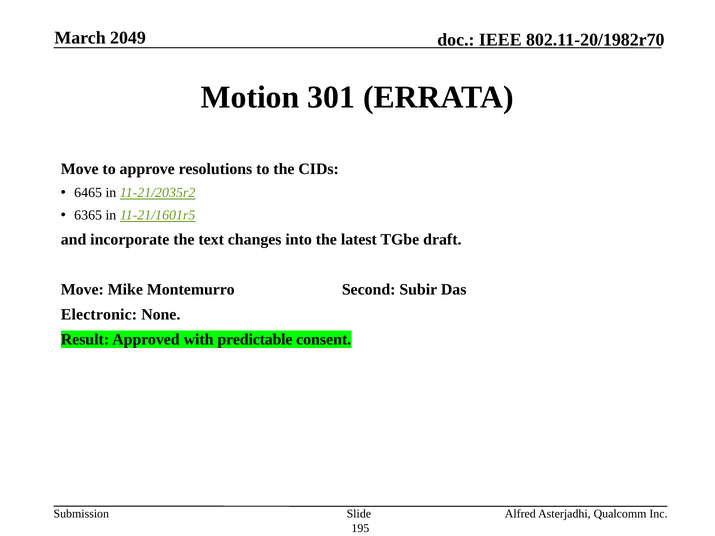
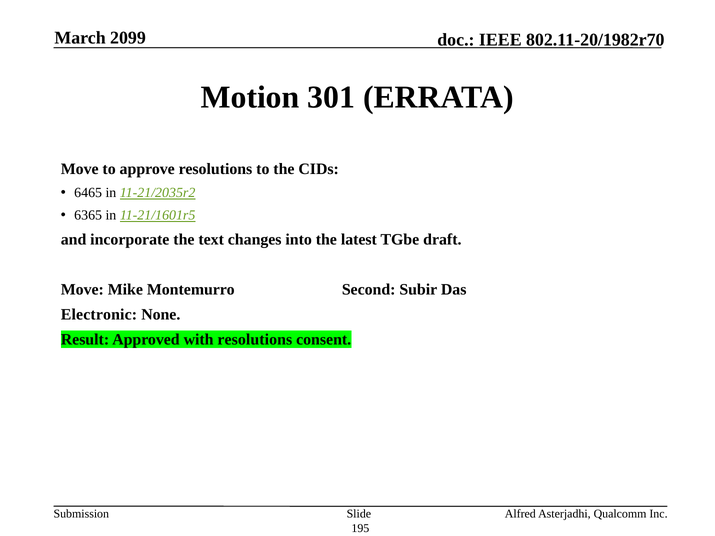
2049: 2049 -> 2099 (128, 38)
with predictable: predictable -> resolutions (255, 340)
